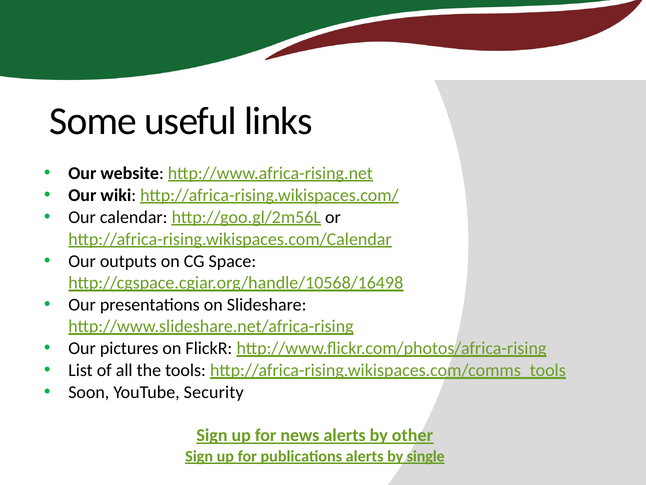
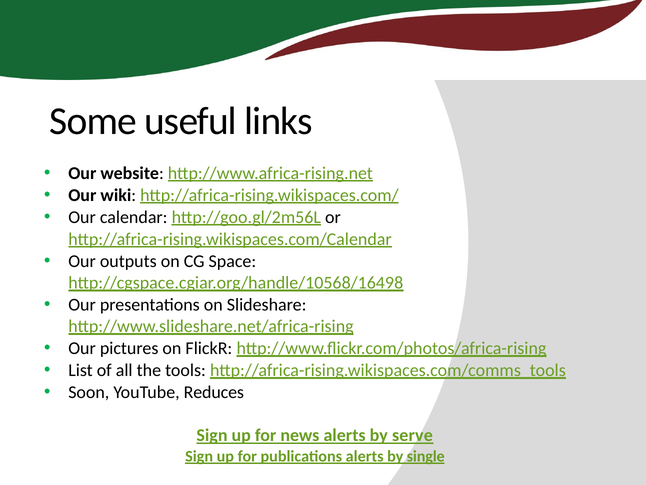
Security: Security -> Reduces (214, 392)
other: other -> serve (412, 435)
